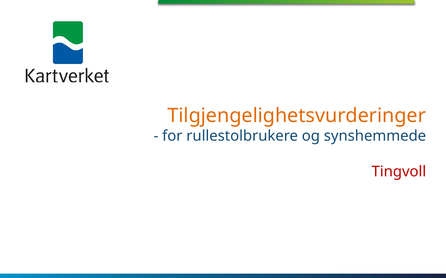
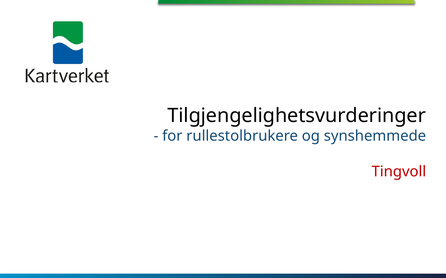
Tilgjengelighetsvurderinger colour: orange -> black (297, 116)
